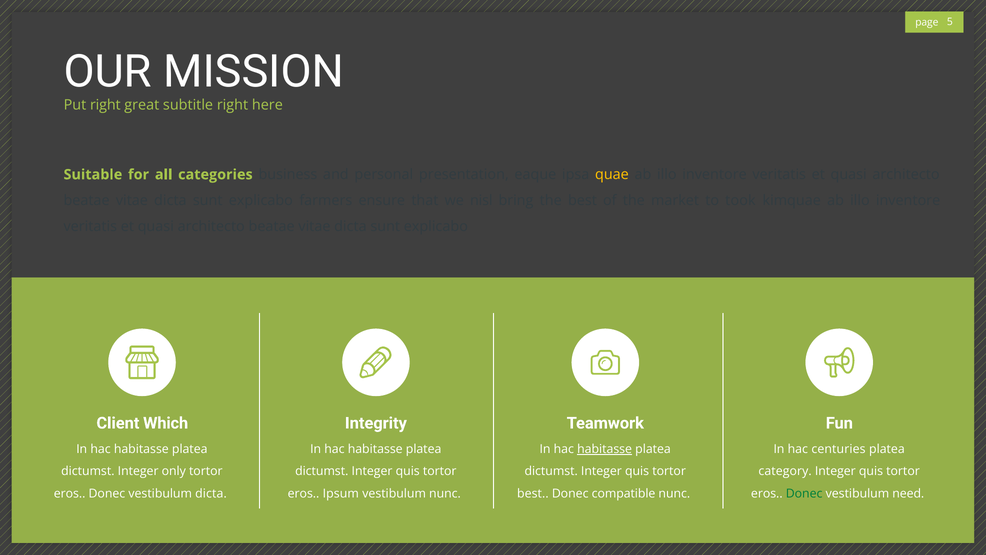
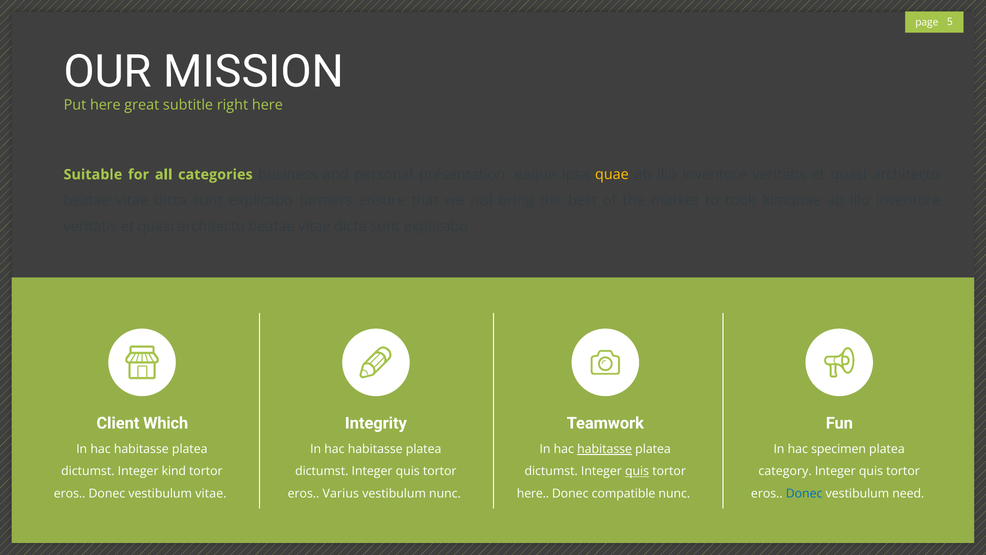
Put right: right -> here (105, 105)
centuries: centuries -> specimen (839, 449)
only: only -> kind (174, 471)
quis underline: none -> present (637, 471)
vestibulum dicta: dicta -> vitae (211, 493)
Ipsum: Ipsum -> Varius (341, 493)
best: best -> here (533, 493)
Donec colour: green -> blue (804, 493)
